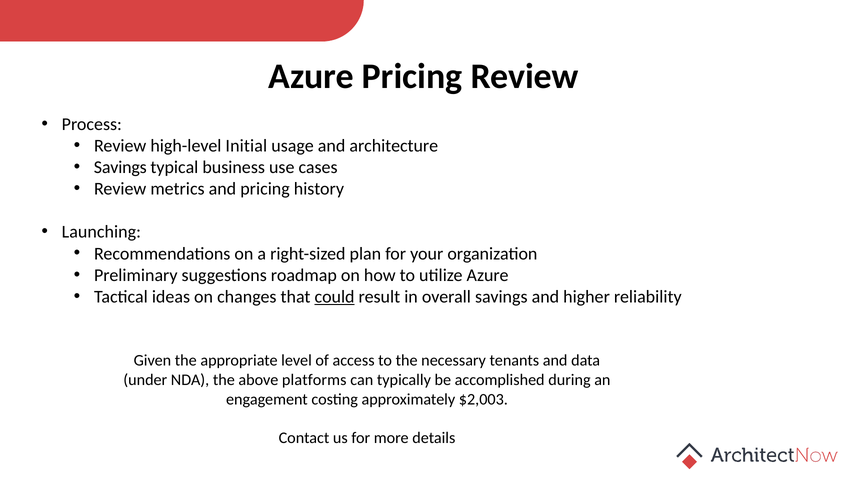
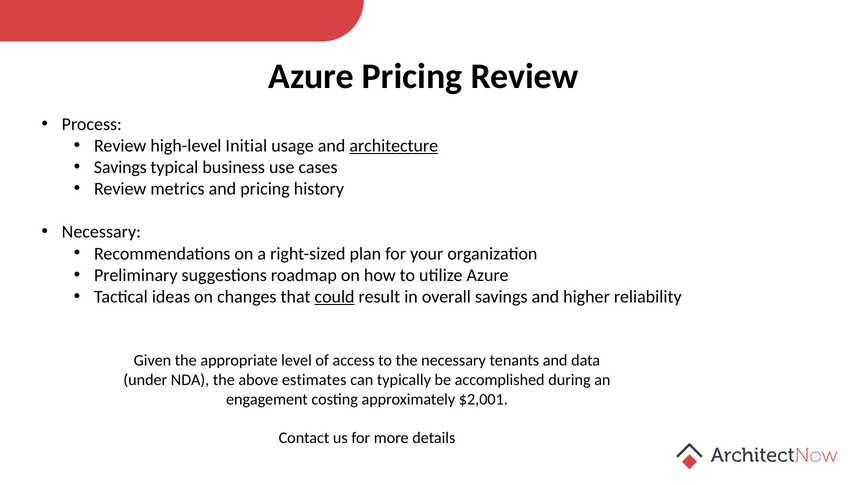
architecture underline: none -> present (394, 146)
Launching: Launching -> Necessary (101, 232)
platforms: platforms -> estimates (314, 380)
$2,003: $2,003 -> $2,001 (483, 399)
